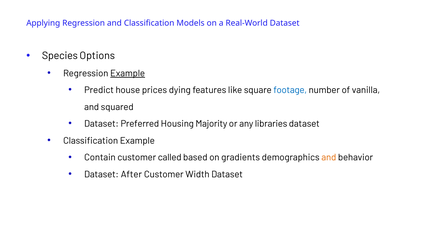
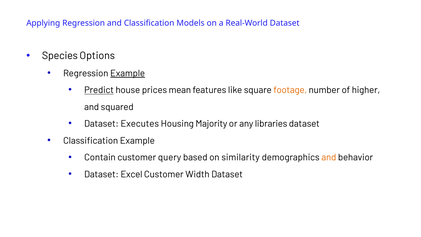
Predict underline: none -> present (99, 90)
dying: dying -> mean (180, 90)
footage colour: blue -> orange (290, 90)
vanilla: vanilla -> higher (366, 90)
Preferred: Preferred -> Executes (140, 124)
called: called -> query (170, 157)
gradients: gradients -> similarity (241, 157)
After: After -> Excel (131, 174)
